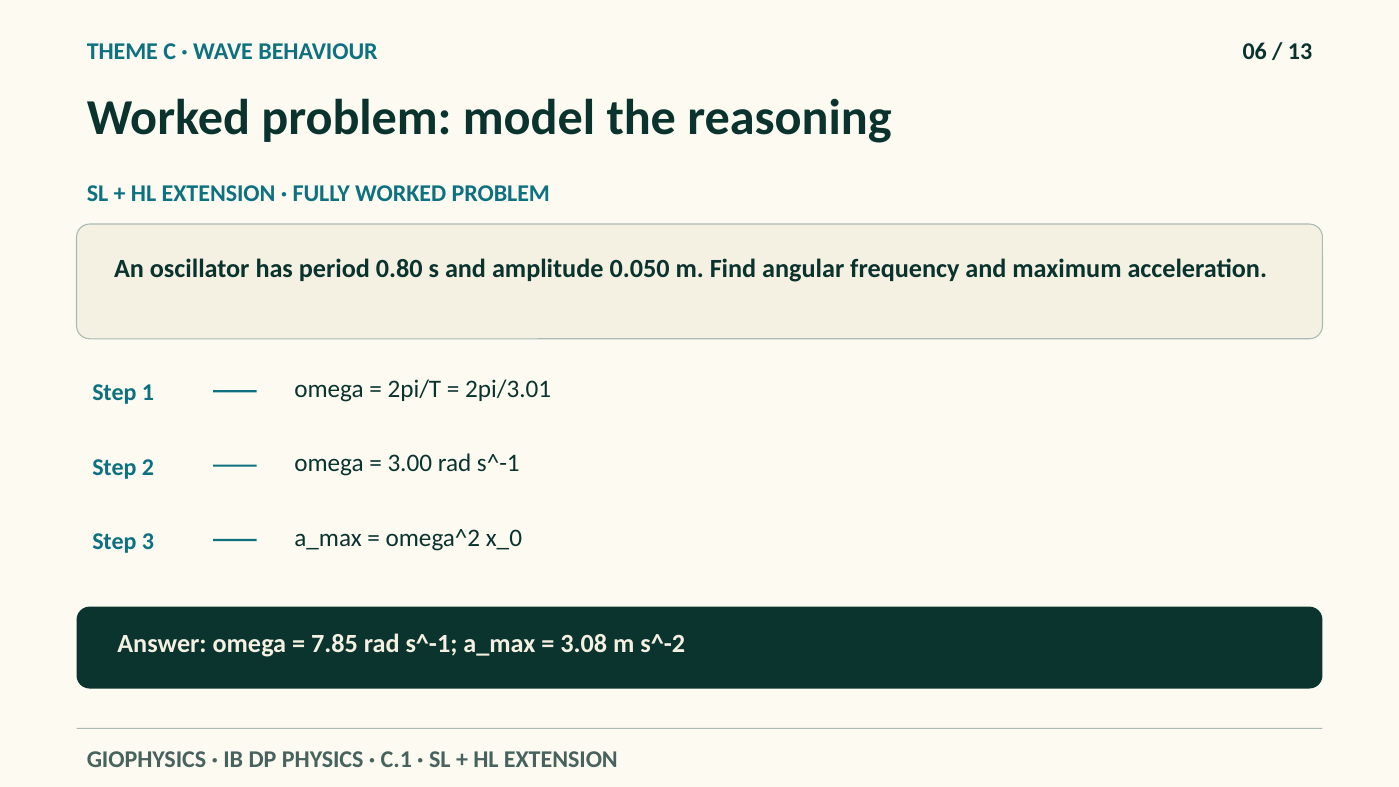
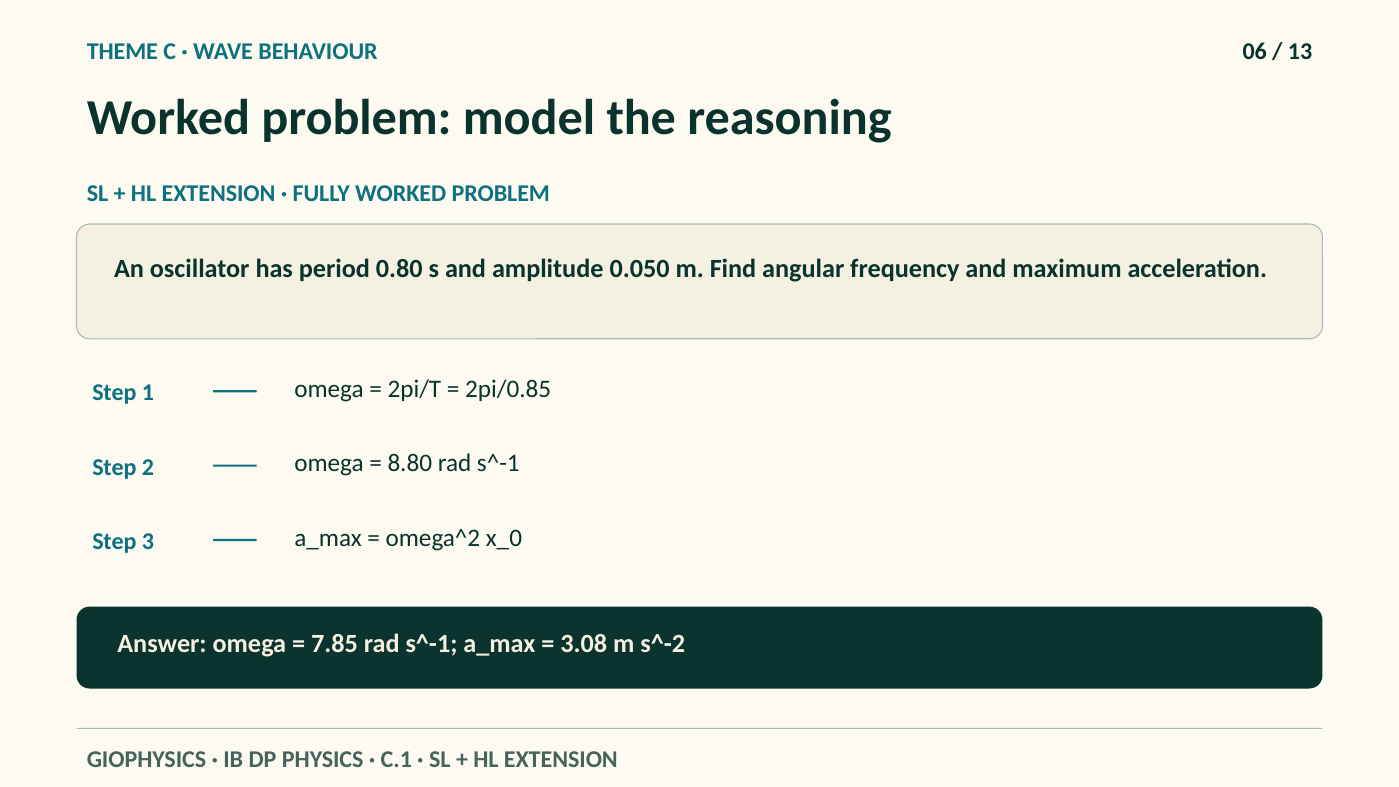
2pi/3.01: 2pi/3.01 -> 2pi/0.85 (508, 389)
3.00: 3.00 -> 8.80 (410, 464)
